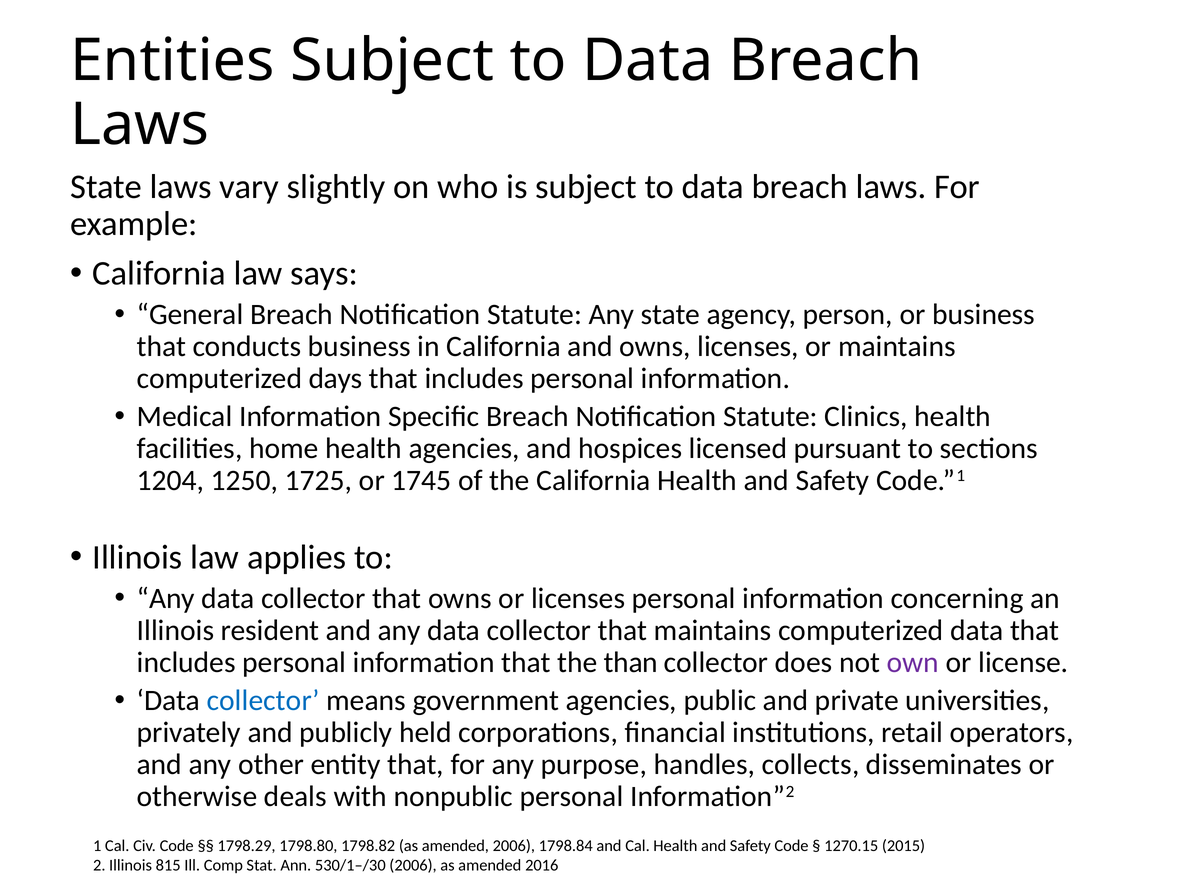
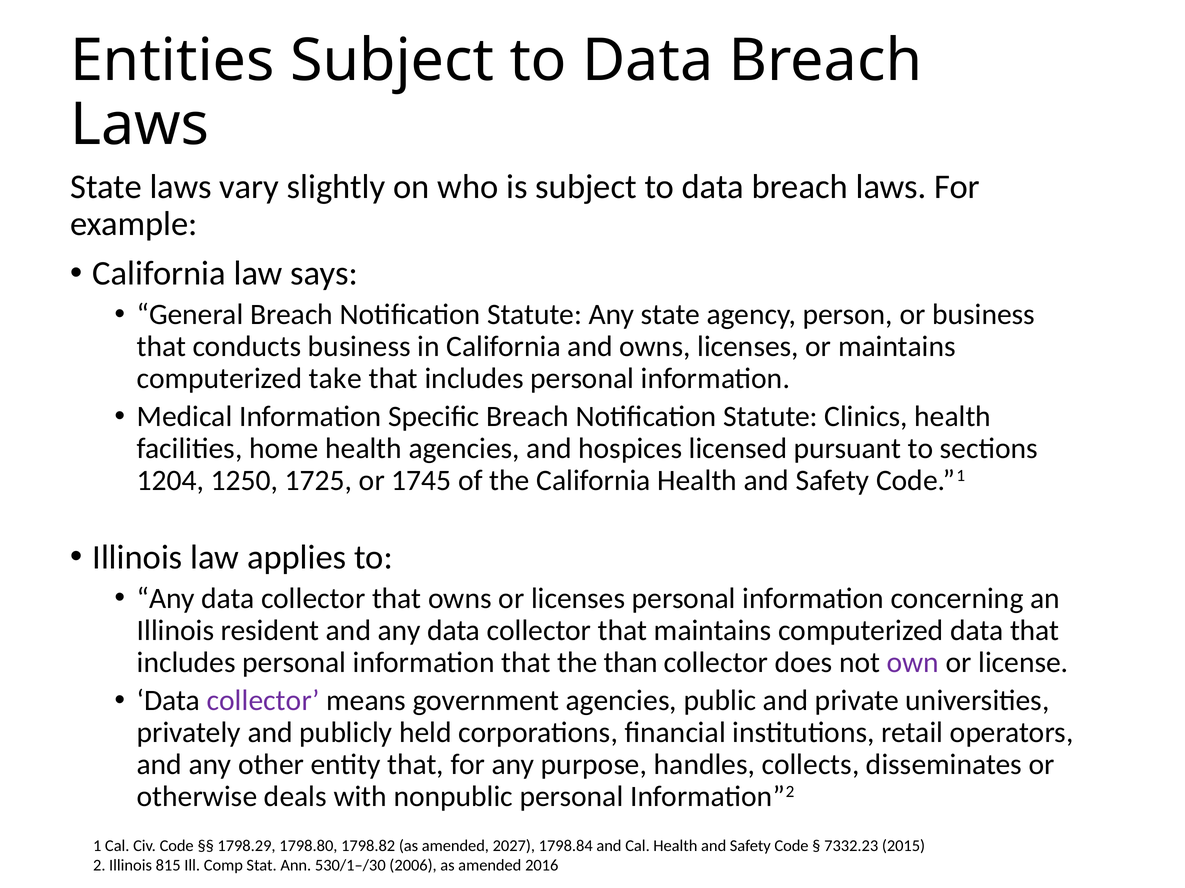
days: days -> take (335, 379)
collector colour: blue -> purple (263, 701)
amended 2006: 2006 -> 2027 (514, 847)
1270.15: 1270.15 -> 7332.23 (851, 847)
